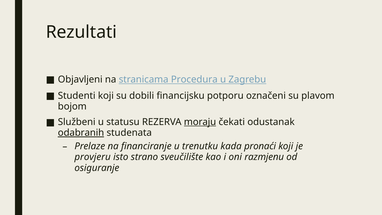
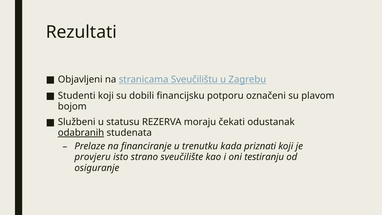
Procedura: Procedura -> Sveučilištu (194, 79)
moraju underline: present -> none (200, 122)
pronaći: pronaći -> priznati (260, 146)
razmjenu: razmjenu -> testiranju (264, 157)
